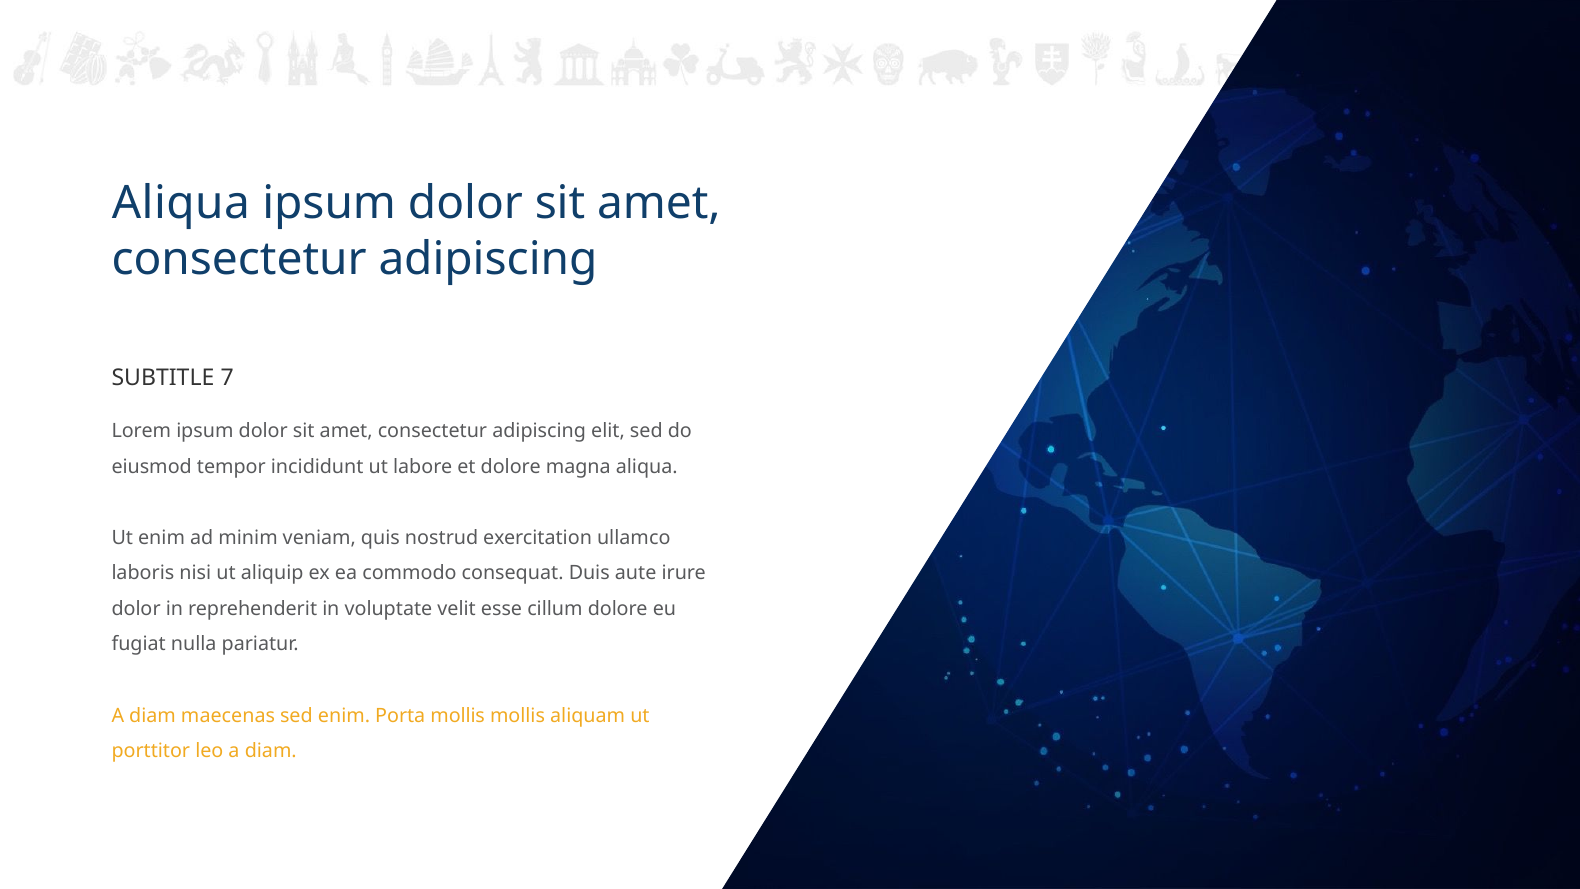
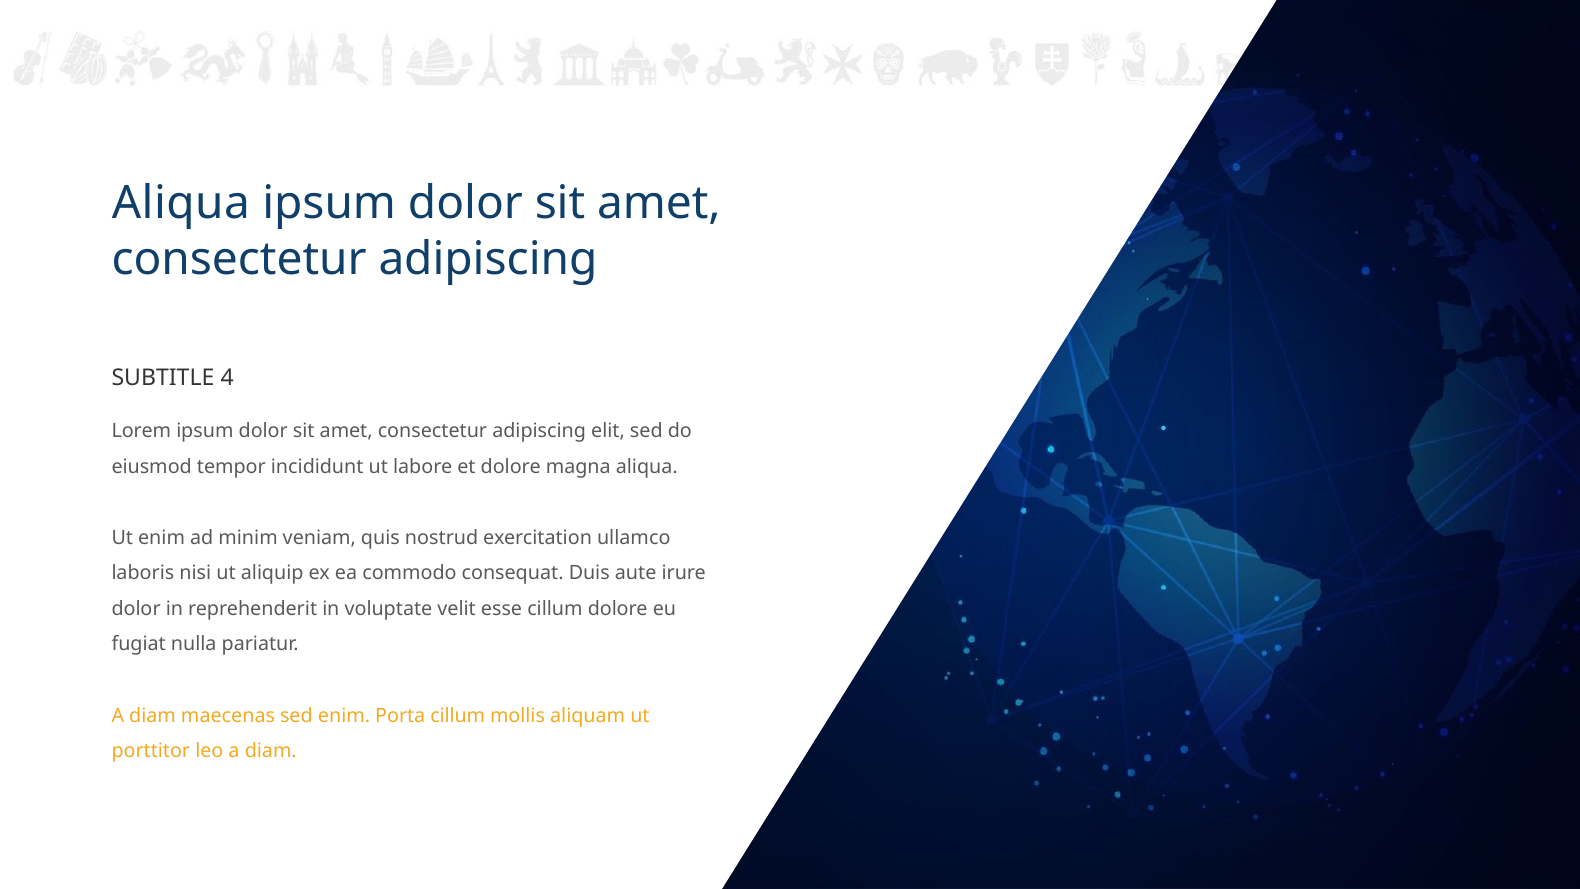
7: 7 -> 4 (227, 378)
Porta mollis: mollis -> cillum (458, 715)
